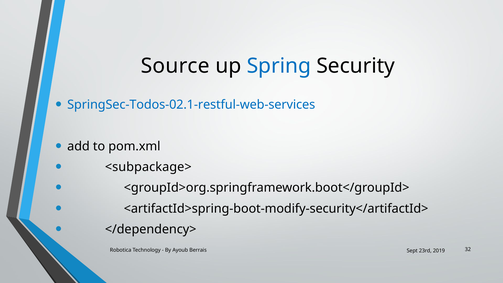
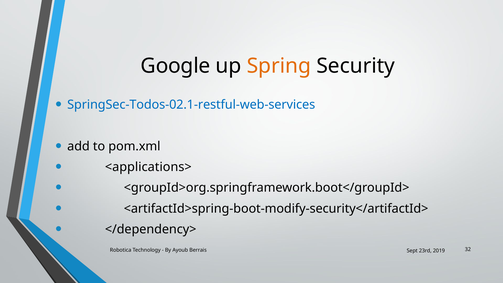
Source: Source -> Google (175, 66)
Spring colour: blue -> orange (279, 66)
<subpackage>: <subpackage> -> <applications> (148, 167)
